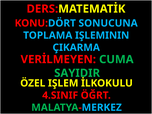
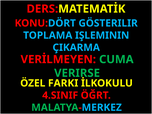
SONUCUNA: SONUCUNA -> GÖSTERILIR (108, 23)
SAYIDIR: SAYIDIR -> VERIRSE (77, 73)
IŞLEM: IŞLEM -> FARKI (63, 83)
